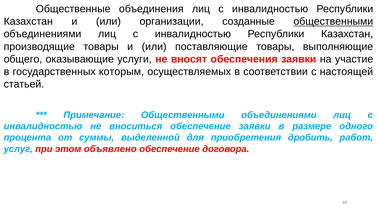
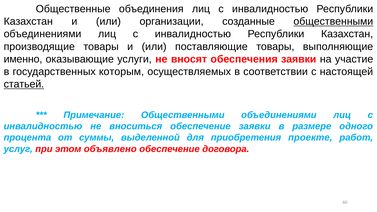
общего: общего -> именно (23, 59)
статьей underline: none -> present (24, 84)
дробить: дробить -> проекте (310, 138)
